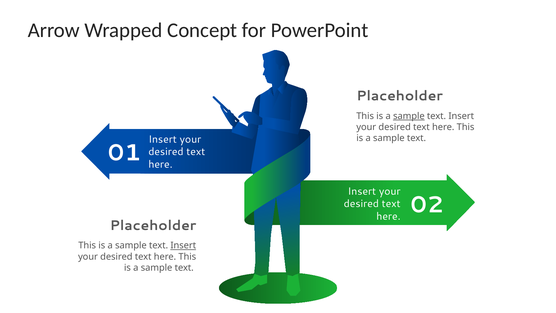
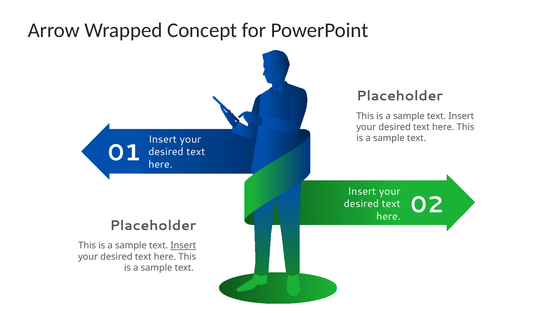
sample underline: present -> none (409, 116)
